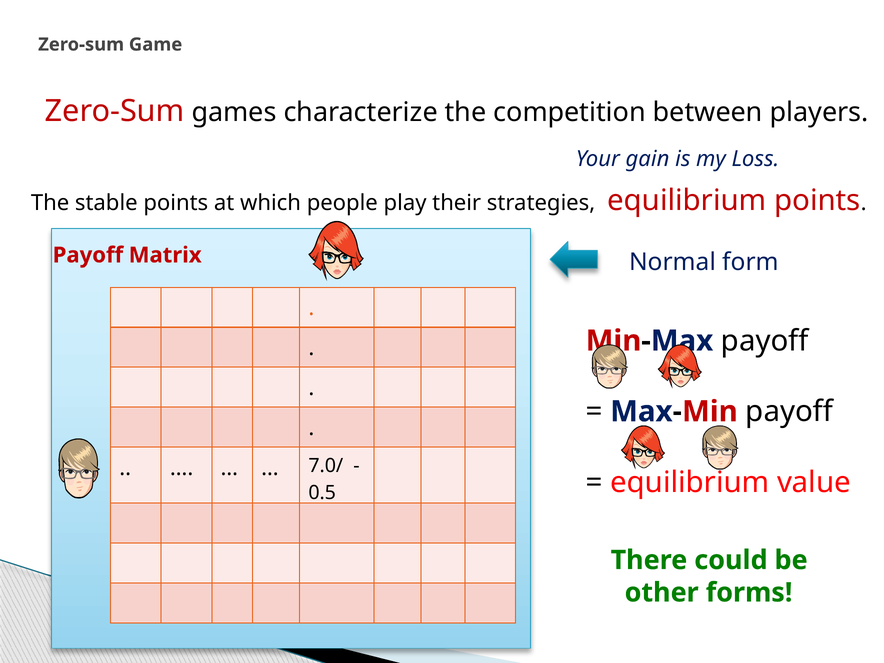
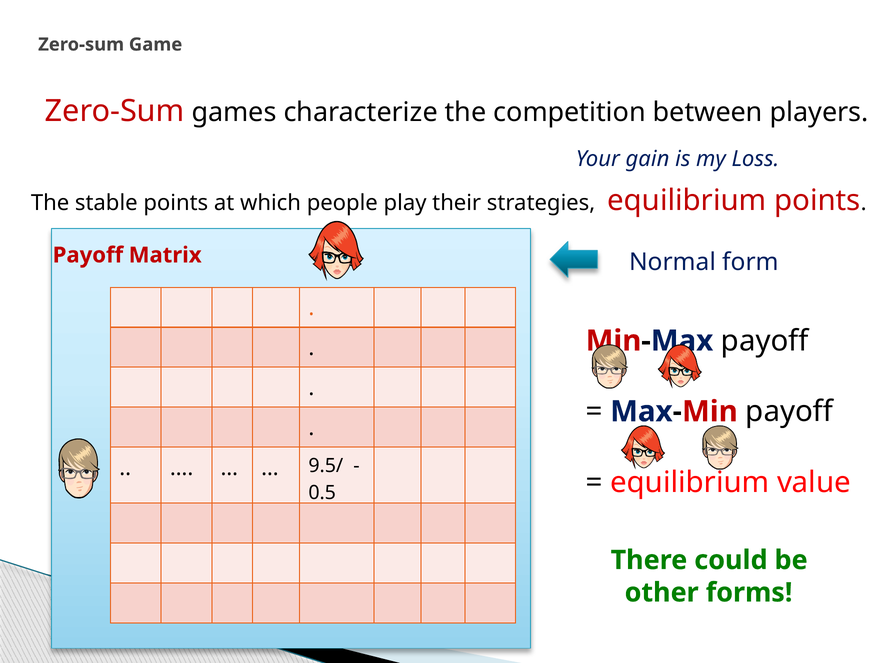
7.0/: 7.0/ -> 9.5/ (326, 466)
